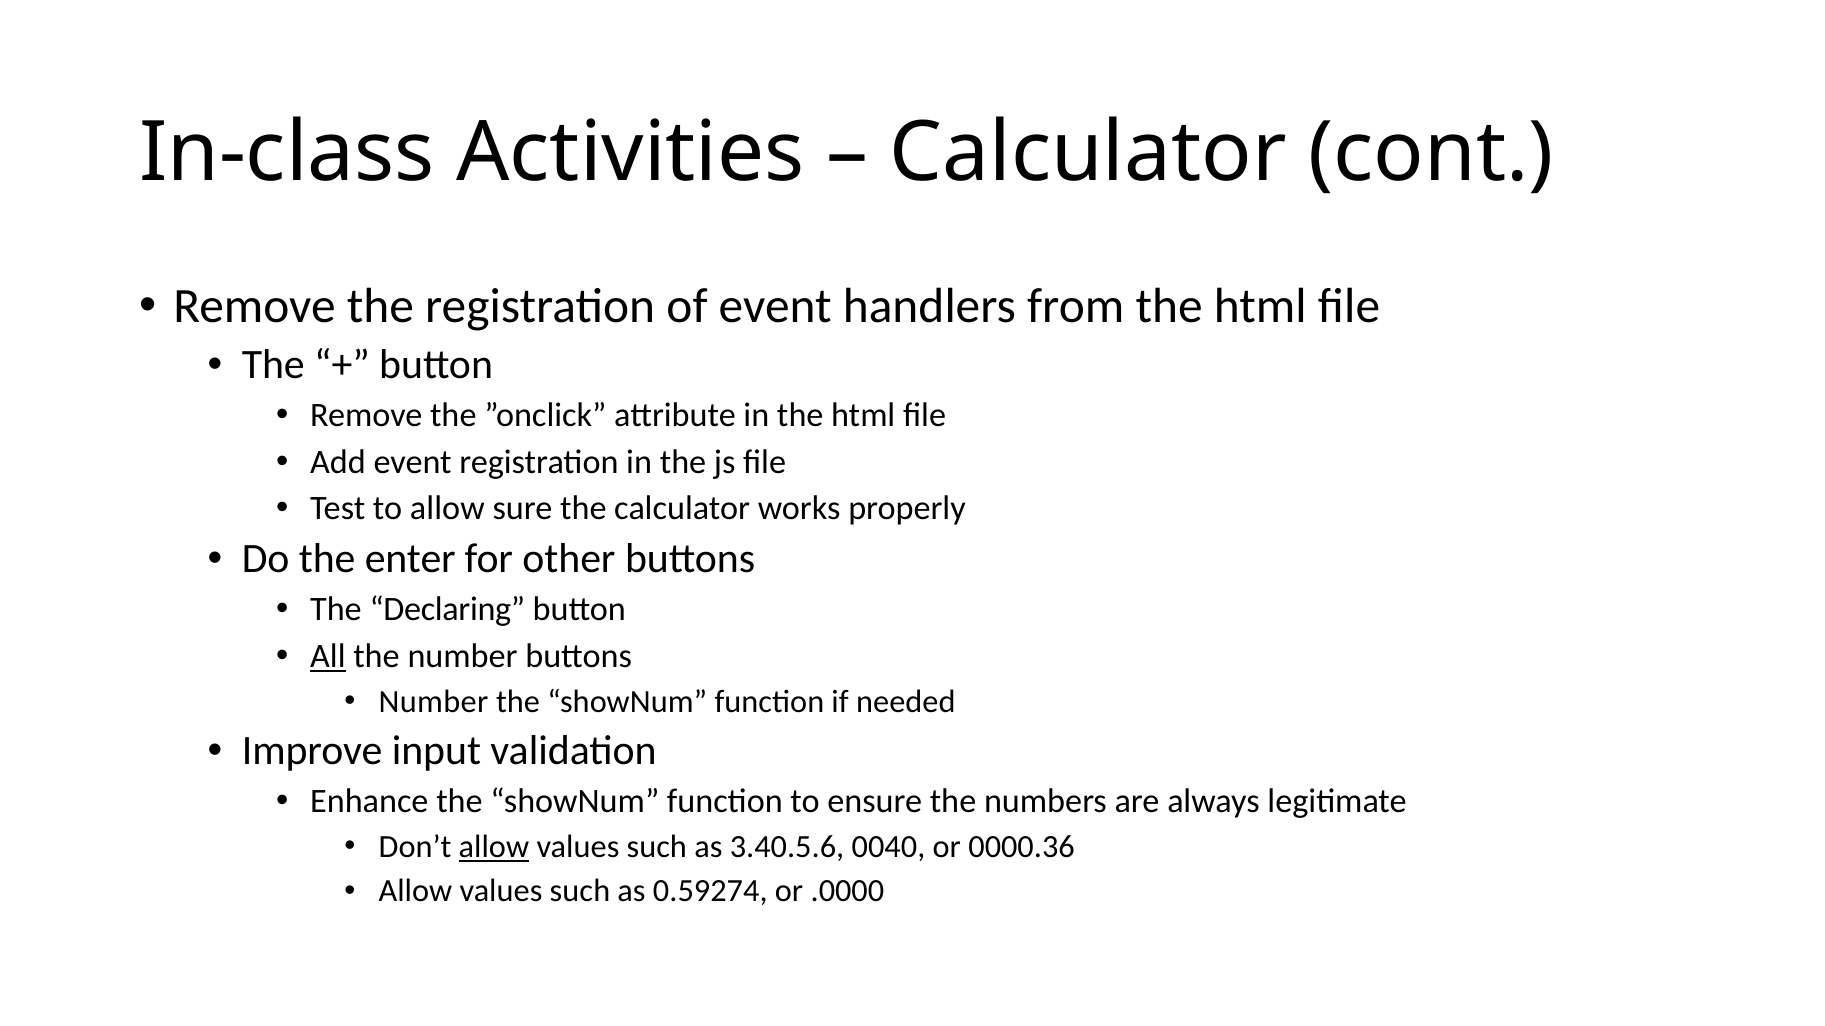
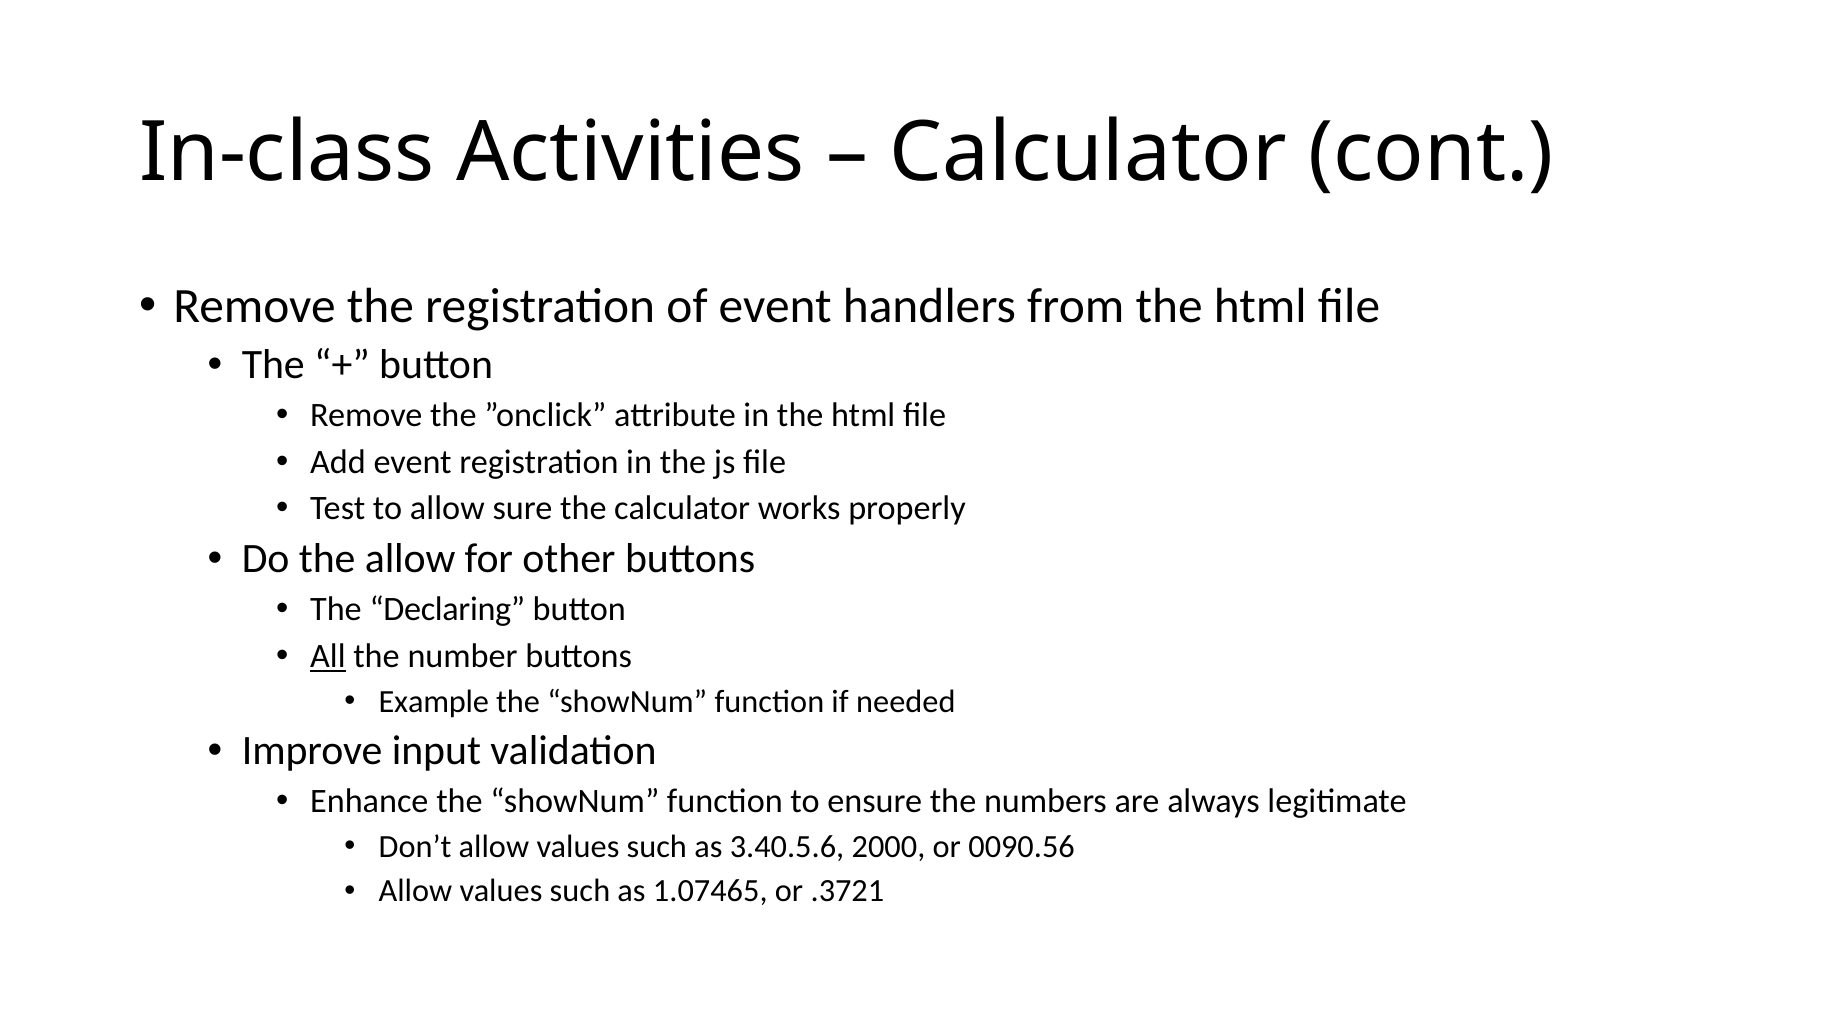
the enter: enter -> allow (410, 559)
Number: Number -> Example (434, 702)
allow underline: present -> none (494, 847)
0040: 0040 -> 2000 (889, 847)
0000.36: 0000.36 -> 0090.56 (1022, 847)
0.59274: 0.59274 -> 1.07465 (710, 892)
.0000: .0000 -> .3721 (847, 892)
